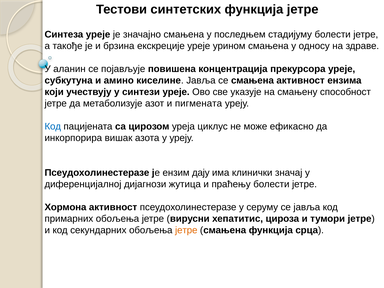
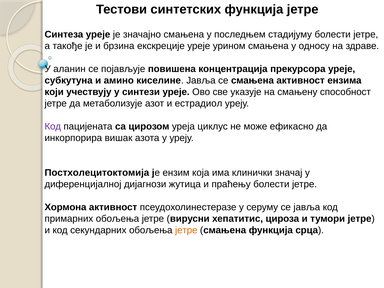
пигмената: пигмената -> естрадиол (199, 103)
Код colour: blue -> purple (53, 127)
Псеудохолинестеразе: Псеудохолинестеразе -> Постхолецитоктомија (97, 173)
дају: дају -> која (201, 173)
